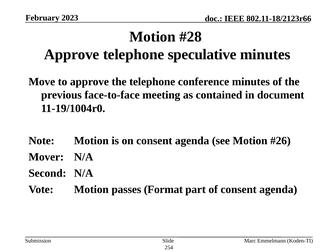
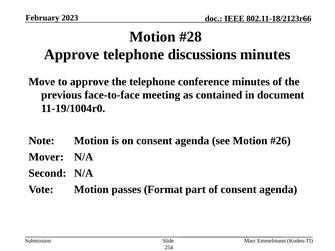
speculative: speculative -> discussions (202, 55)
